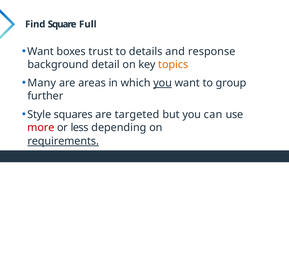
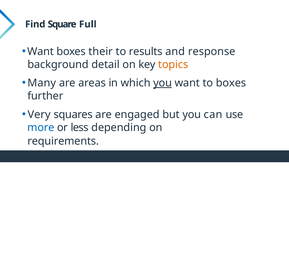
trust: trust -> their (101, 52)
details: details -> results (146, 52)
to group: group -> boxes (231, 83)
Style: Style -> Very (39, 115)
targeted: targeted -> engaged (137, 115)
more colour: red -> blue (41, 128)
requirements underline: present -> none (63, 141)
